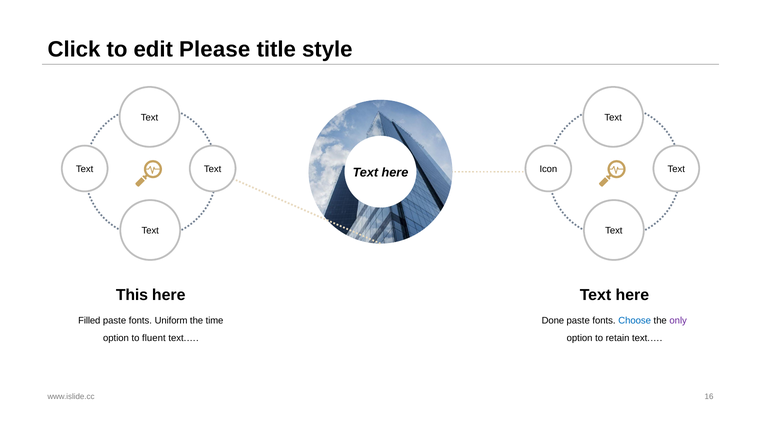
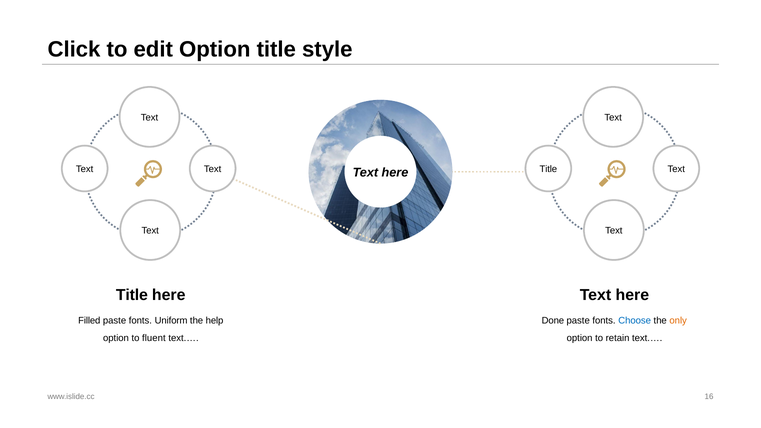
edit Please: Please -> Option (215, 49)
Icon: Icon -> Title (548, 169)
This: This -> Title (132, 295)
time: time -> help (215, 321)
only colour: purple -> orange (678, 321)
